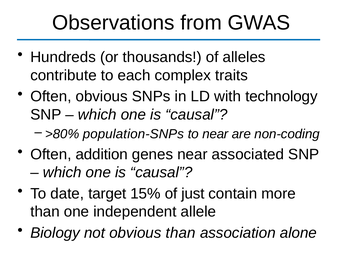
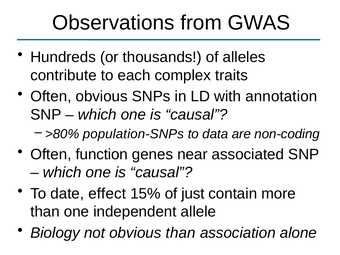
technology: technology -> annotation (281, 96)
to near: near -> data (215, 134)
addition: addition -> function (102, 154)
target: target -> effect (107, 194)
